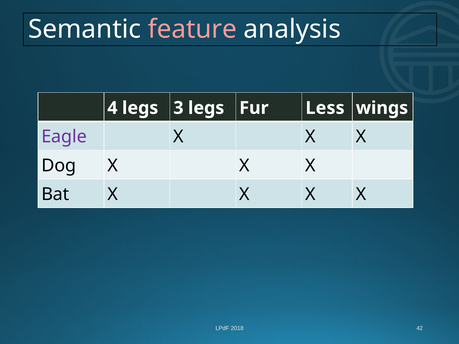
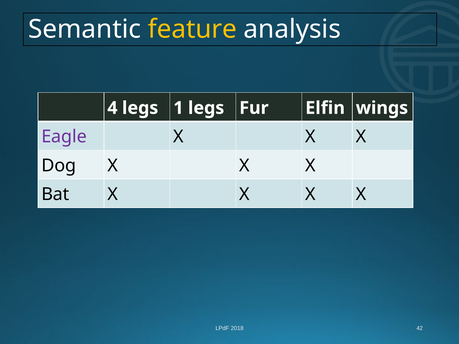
feature colour: pink -> yellow (192, 29)
3: 3 -> 1 (178, 108)
Less: Less -> Elfin (325, 108)
